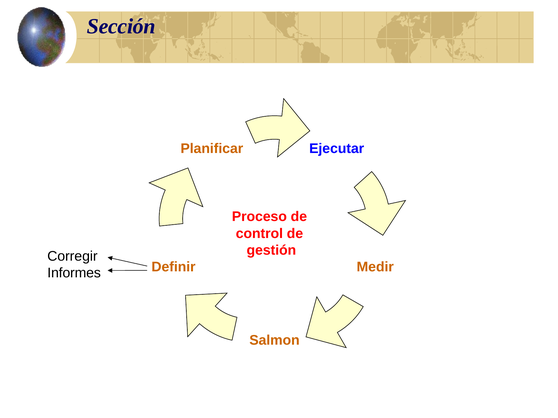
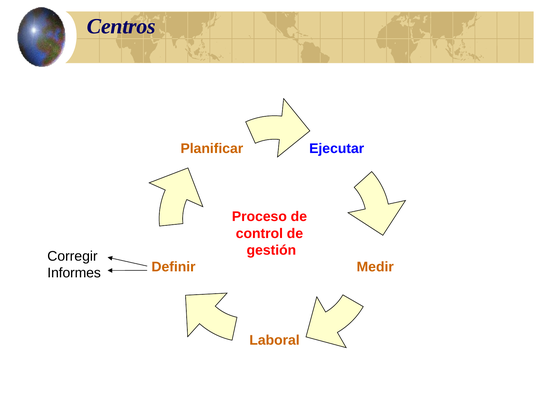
Sección: Sección -> Centros (121, 26)
Salmon: Salmon -> Laboral (275, 340)
